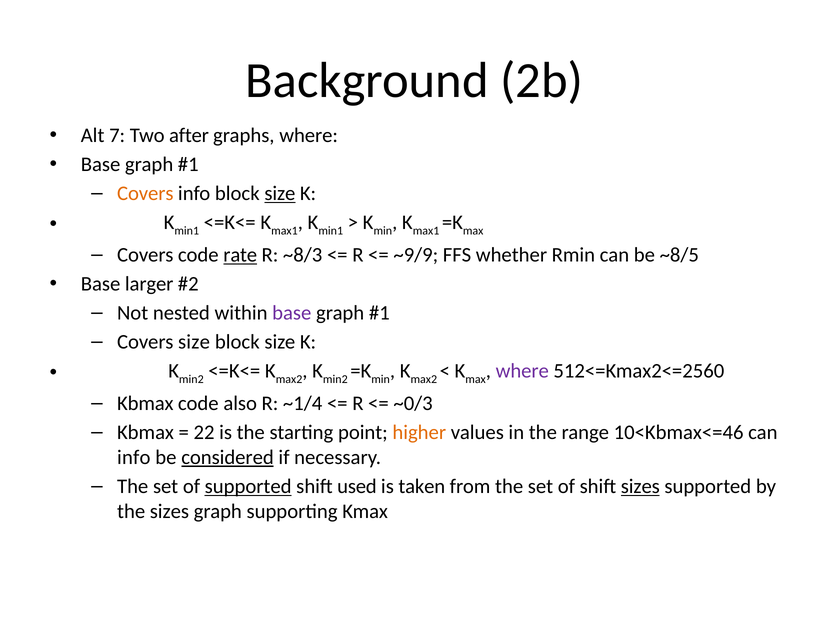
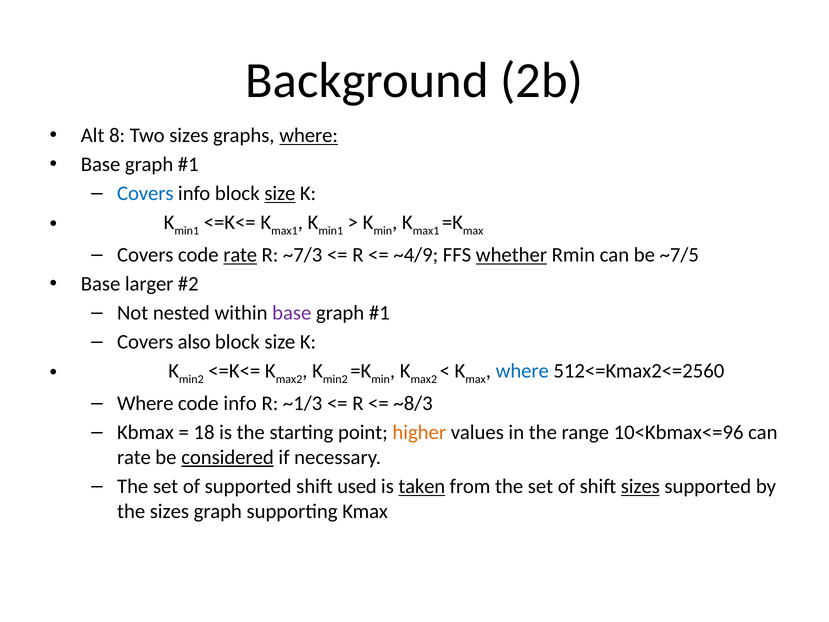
7: 7 -> 8 (117, 135)
Two after: after -> sizes (189, 135)
where underline: none -> present (309, 135)
Covers colour: orange -> blue (145, 193)
~8/3: ~8/3 -> ~7/3 (303, 255)
~9/9: ~9/9 -> ~4/9 (416, 255)
whether underline: none -> present (511, 255)
~8/5: ~8/5 -> ~7/5 (679, 255)
Covers size: size -> also (194, 342)
where colour: purple -> blue (522, 371)
Kbmax: Kbmax -> Where (145, 403)
code also: also -> info (240, 403)
~1/4: ~1/4 -> ~1/3 (303, 403)
~0/3: ~0/3 -> ~8/3 (413, 403)
22: 22 -> 18 (204, 432)
10<Kbmax<=46: 10<Kbmax<=46 -> 10<Kbmax<=96 (679, 432)
info: info -> rate (134, 457)
supported underline: present -> none (248, 486)
taken underline: none -> present (422, 486)
